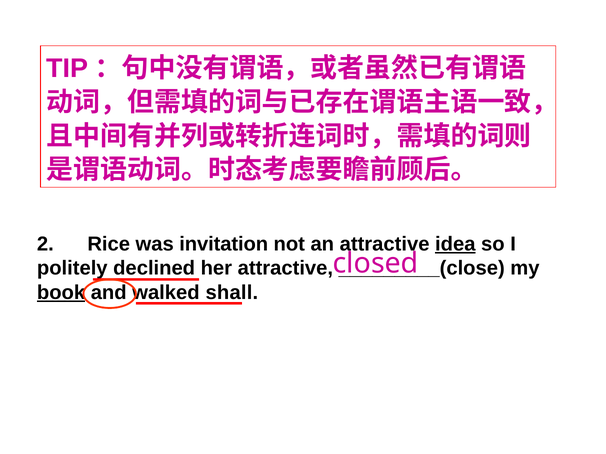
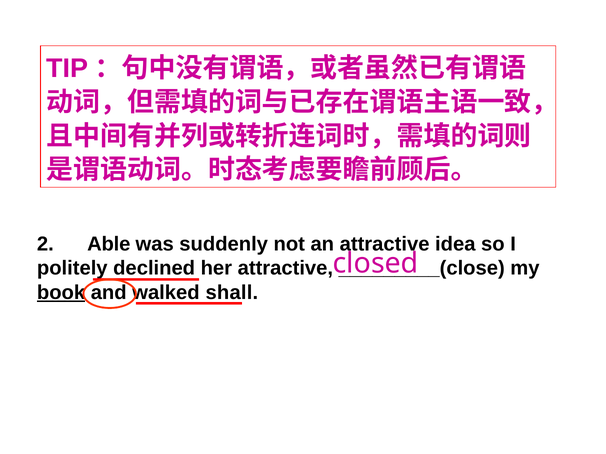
Rice: Rice -> Able (109, 244)
invitation: invitation -> suddenly (224, 244)
idea underline: present -> none (455, 244)
